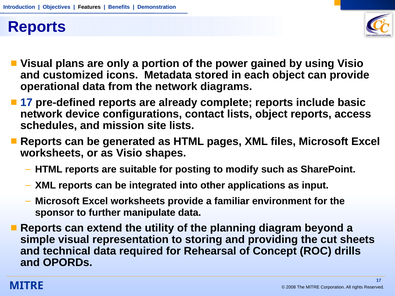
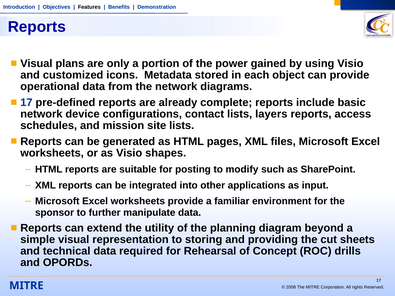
lists object: object -> layers (271, 114)
